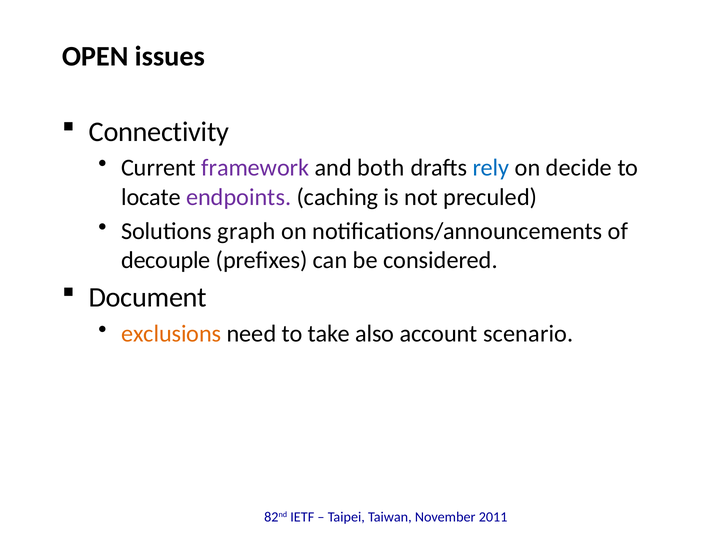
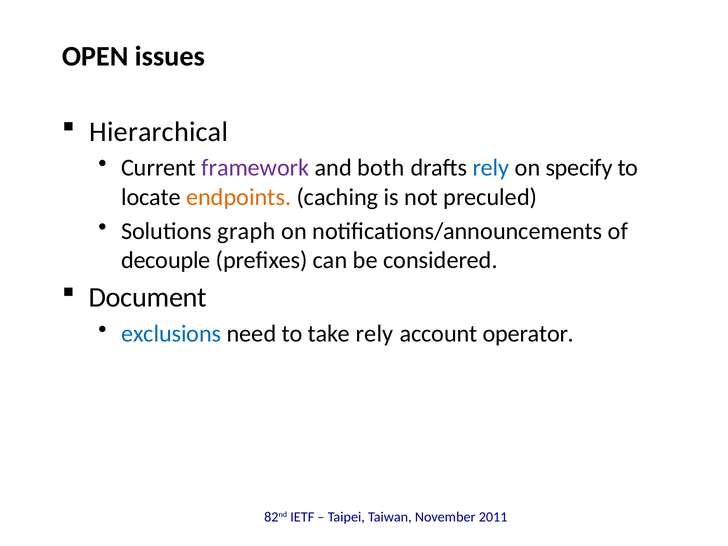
Connectivity: Connectivity -> Hierarchical (159, 132)
decide: decide -> specify (579, 168)
endpoints colour: purple -> orange (239, 197)
exclusions colour: orange -> blue (171, 334)
take also: also -> rely (375, 334)
scenario: scenario -> operator (528, 334)
